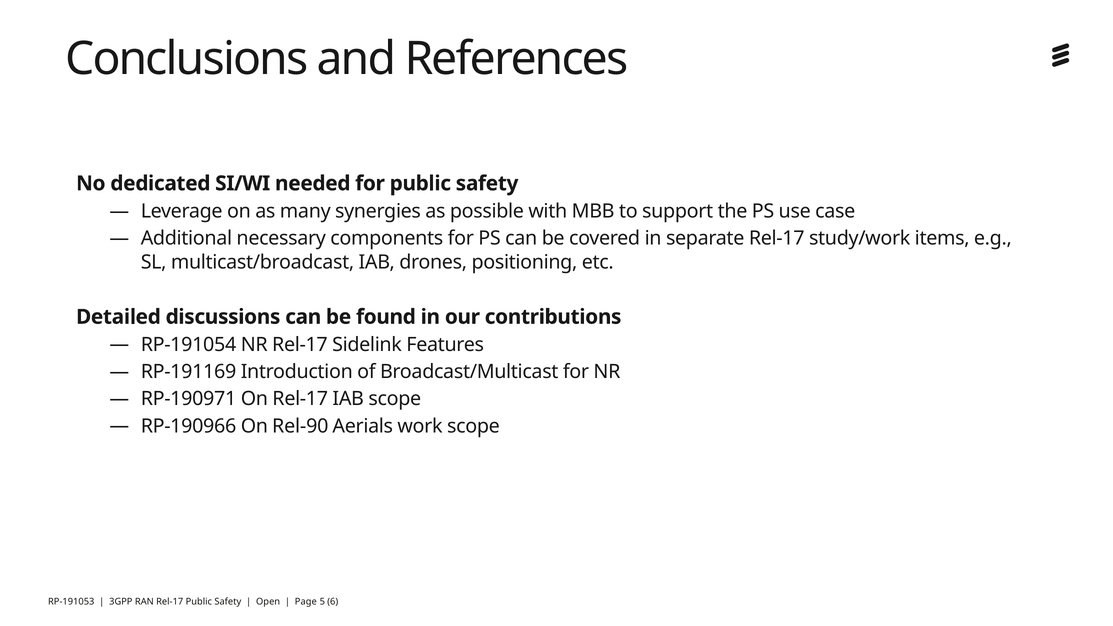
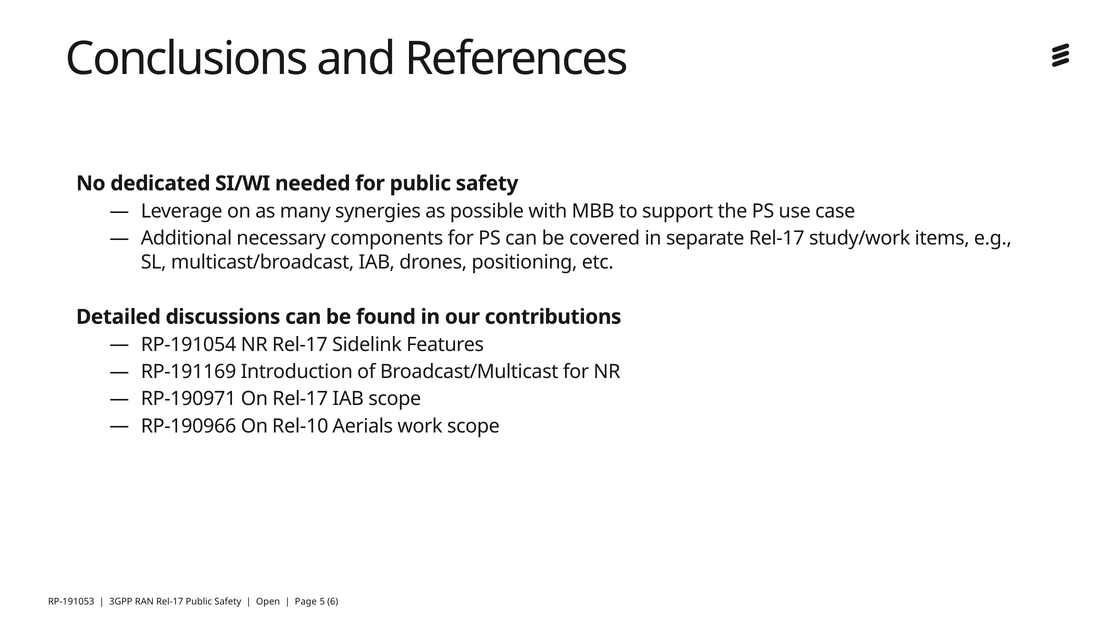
Rel-90: Rel-90 -> Rel-10 (300, 426)
